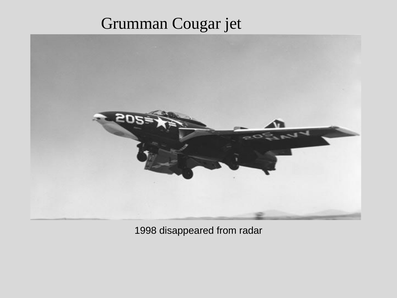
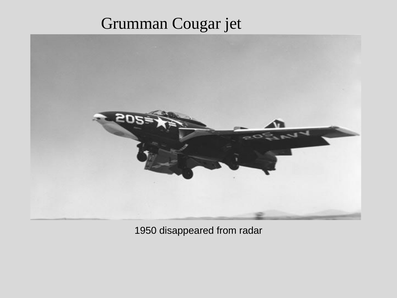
1998: 1998 -> 1950 (146, 230)
